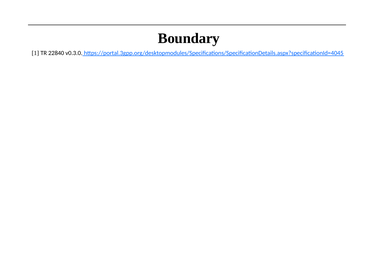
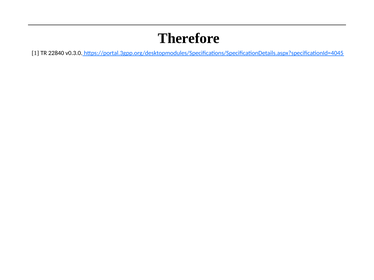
Boundary: Boundary -> Therefore (189, 38)
